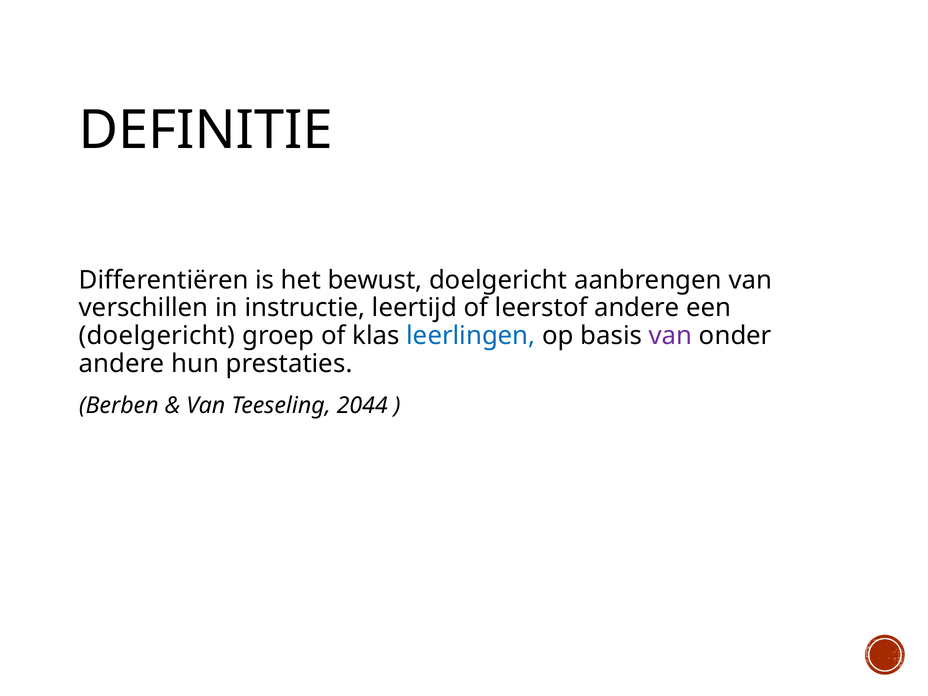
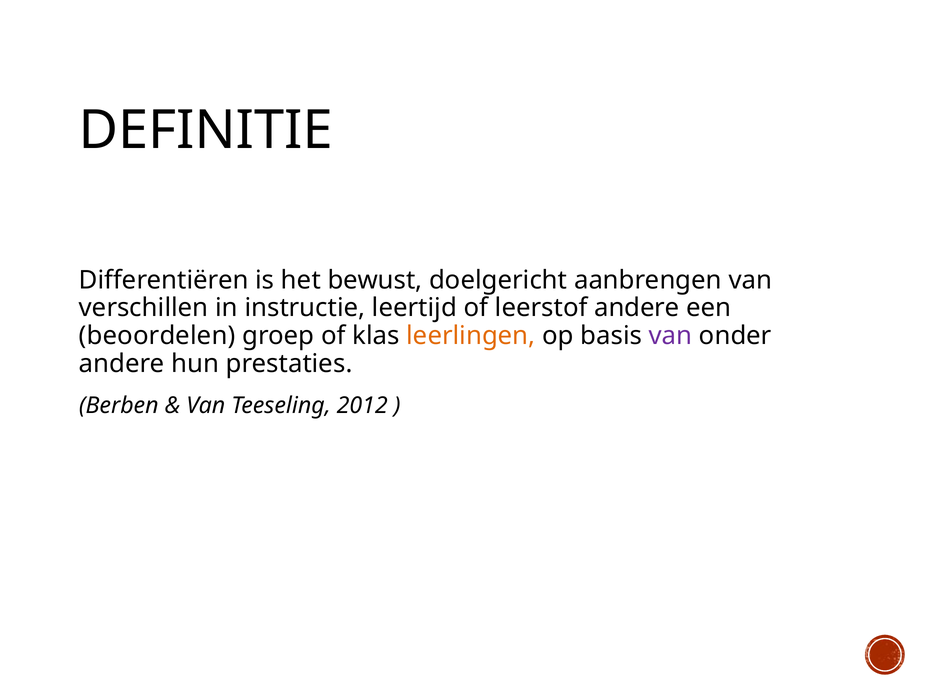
doelgericht: doelgericht -> beoordelen (157, 336)
leerlingen colour: blue -> orange (471, 336)
2044: 2044 -> 2012 (362, 406)
